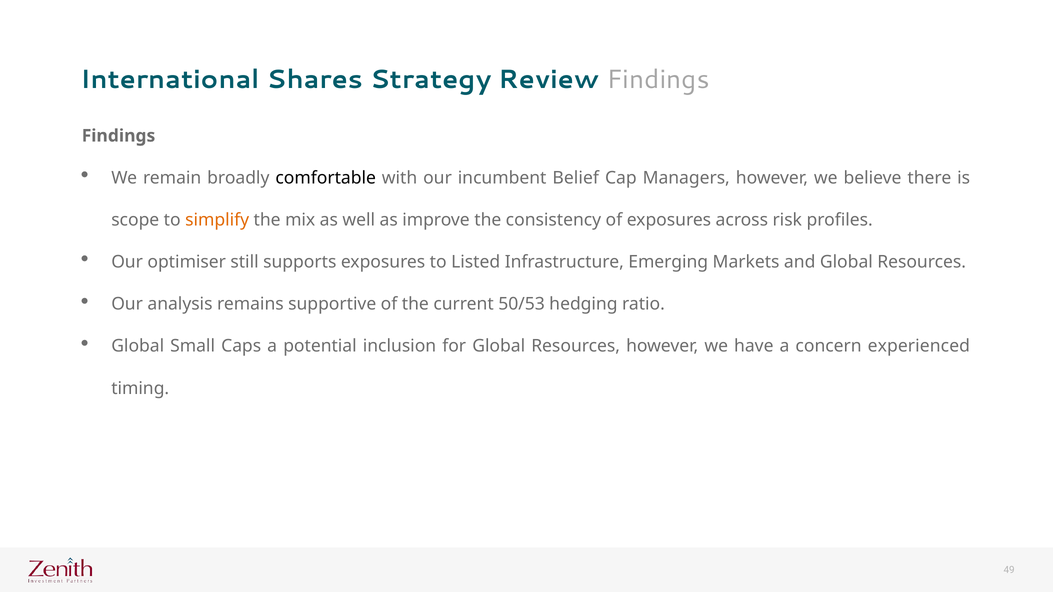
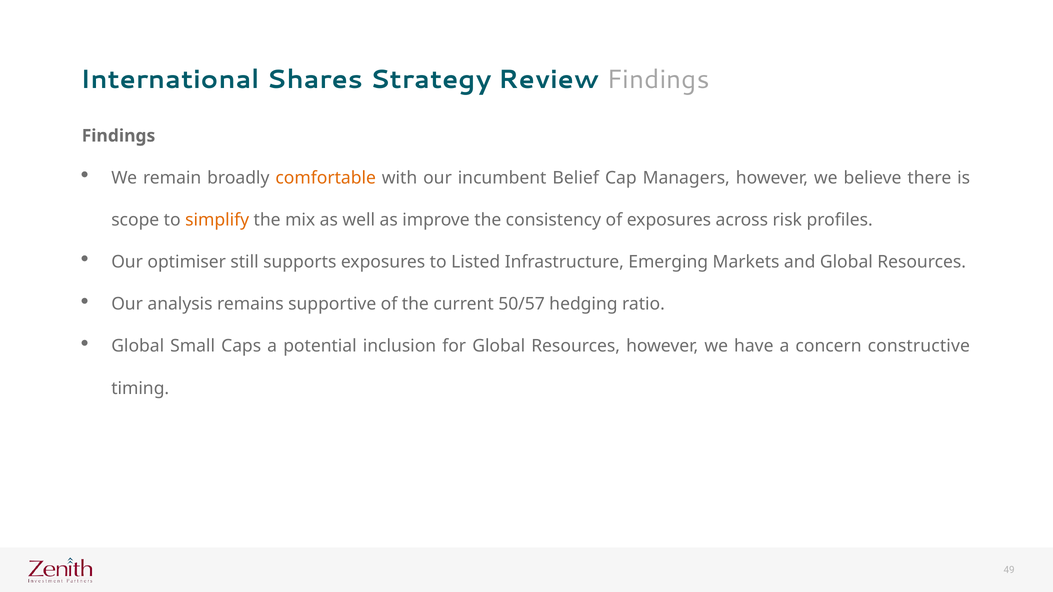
comfortable colour: black -> orange (326, 178)
50/53: 50/53 -> 50/57 (522, 304)
experienced: experienced -> constructive (919, 346)
